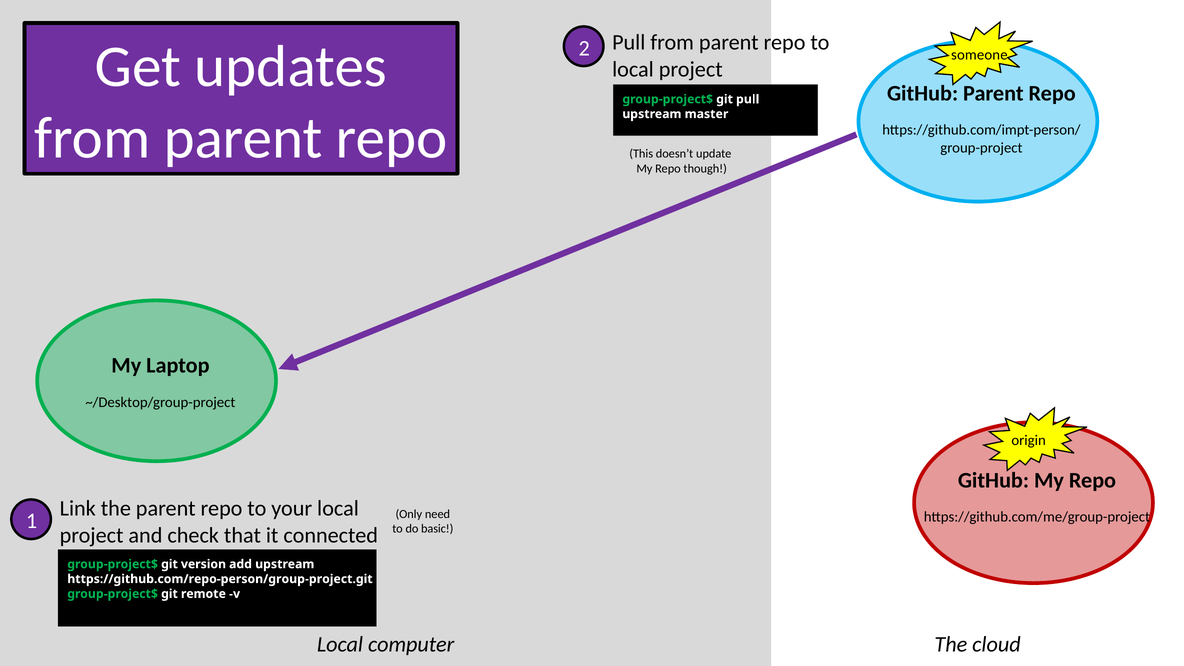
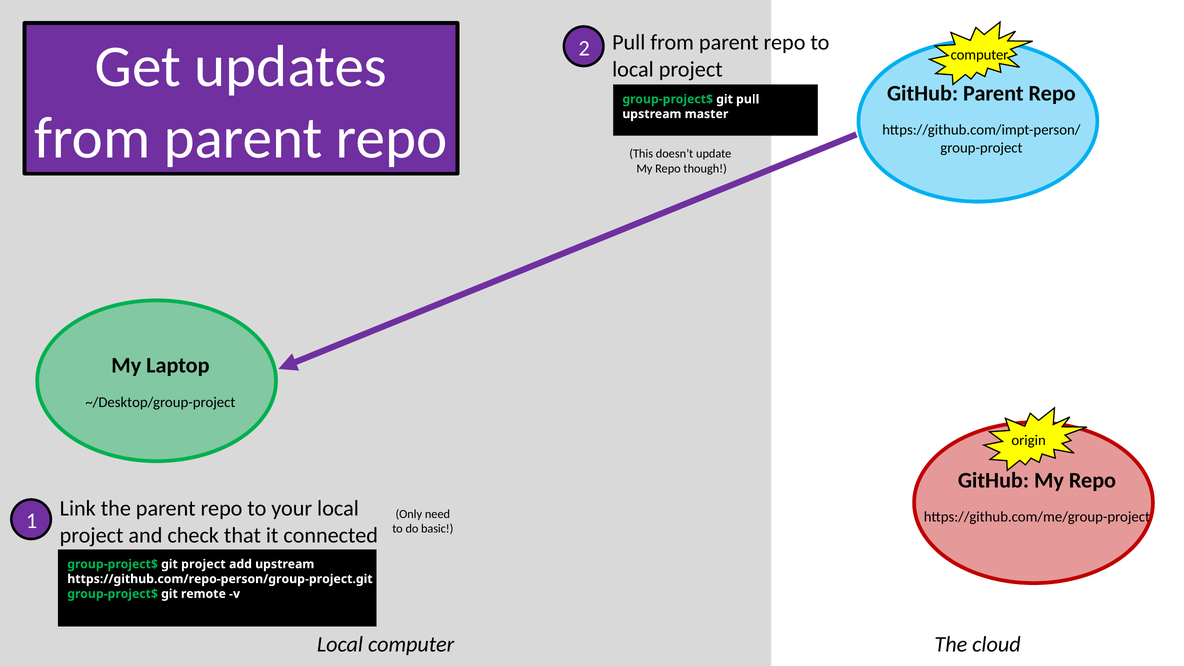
someone: someone -> computer (980, 55)
git version: version -> project (203, 564)
